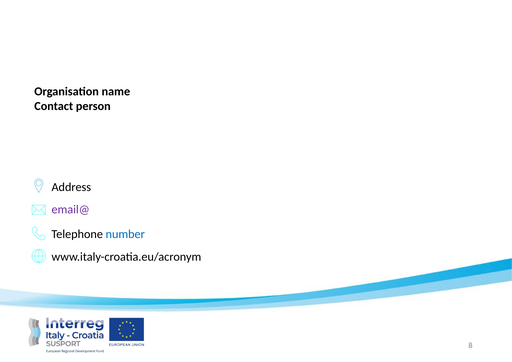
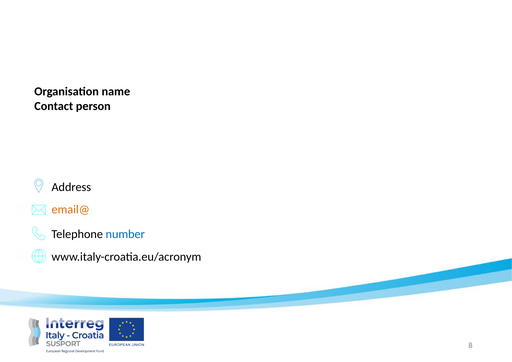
email@ colour: purple -> orange (71, 209)
